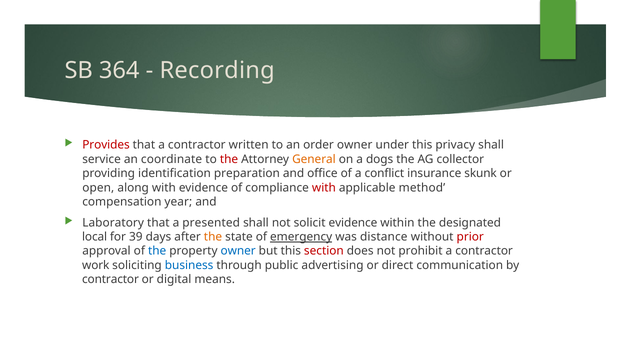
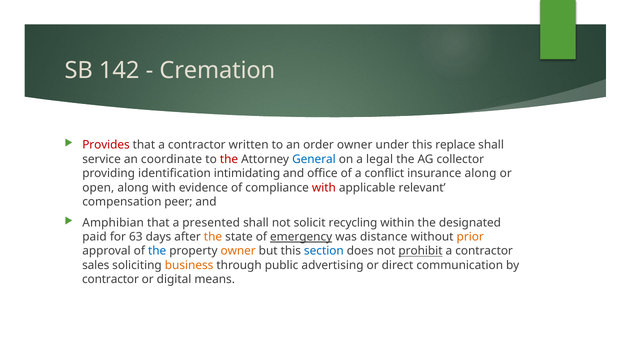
364: 364 -> 142 (119, 70)
Recording: Recording -> Cremation (217, 70)
privacy: privacy -> replace (455, 145)
General colour: orange -> blue (314, 159)
dogs: dogs -> legal (380, 159)
preparation: preparation -> intimidating (247, 173)
insurance skunk: skunk -> along (480, 173)
method: method -> relevant (422, 188)
year: year -> peer (178, 202)
Laboratory: Laboratory -> Amphibian (113, 223)
solicit evidence: evidence -> recycling (353, 223)
local: local -> paid (94, 237)
39: 39 -> 63 (136, 237)
prior colour: red -> orange (470, 237)
owner colour: blue -> orange (238, 251)
section colour: red -> blue (324, 251)
prohibit underline: none -> present (420, 251)
work: work -> sales (96, 265)
business colour: blue -> orange (189, 265)
